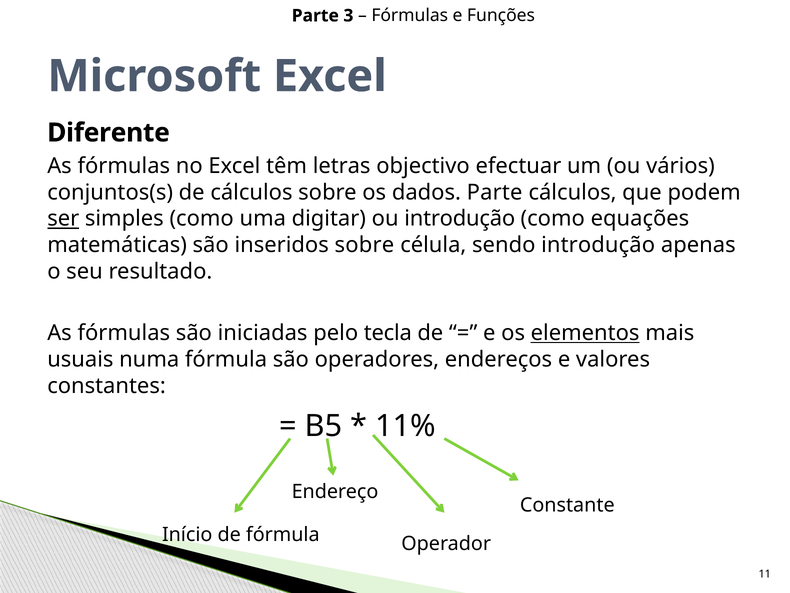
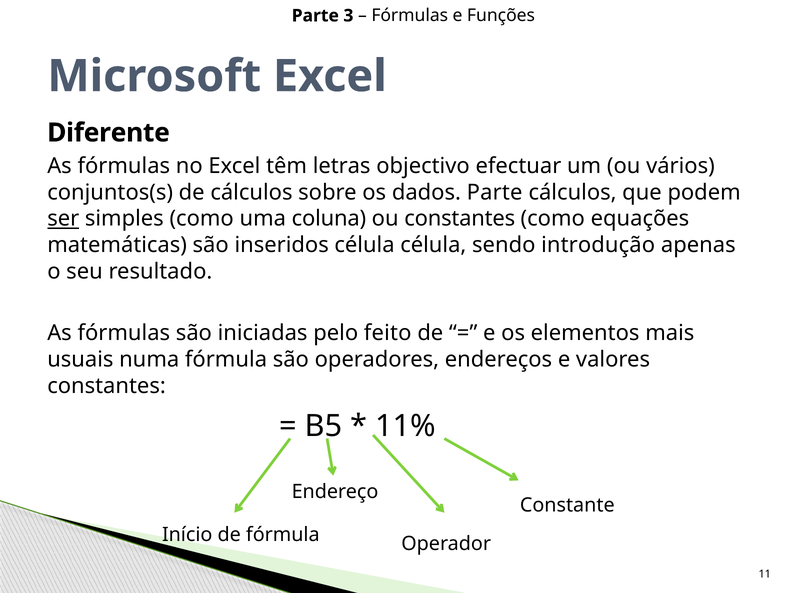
digitar: digitar -> coluna (329, 218)
ou introdução: introdução -> constantes (460, 218)
inseridos sobre: sobre -> célula (365, 245)
tecla: tecla -> feito (388, 333)
elementos underline: present -> none (585, 333)
